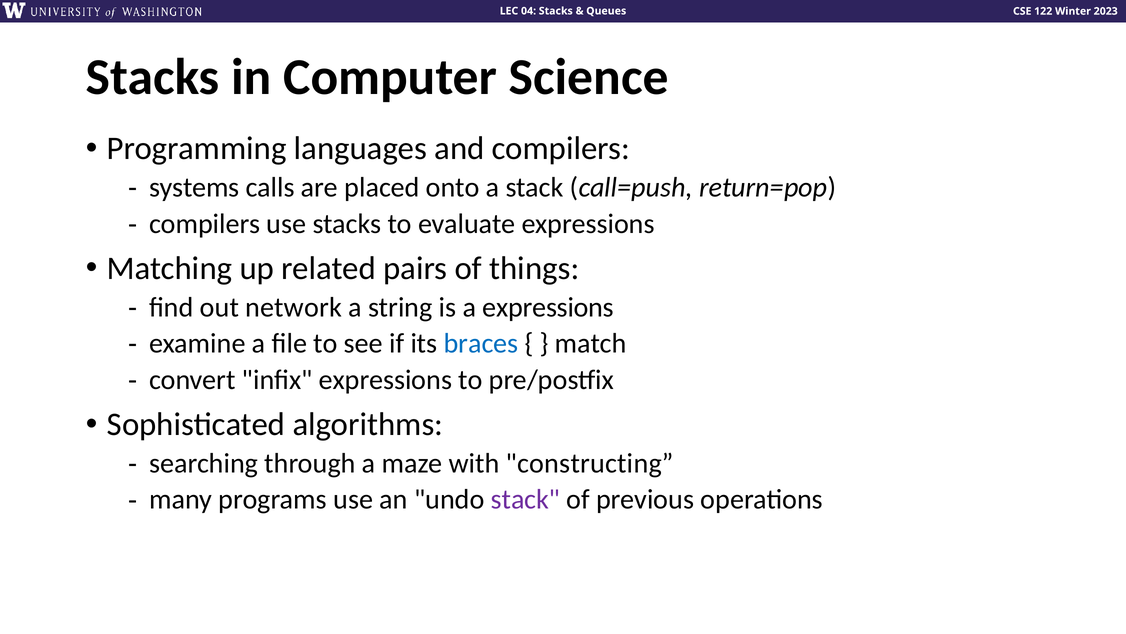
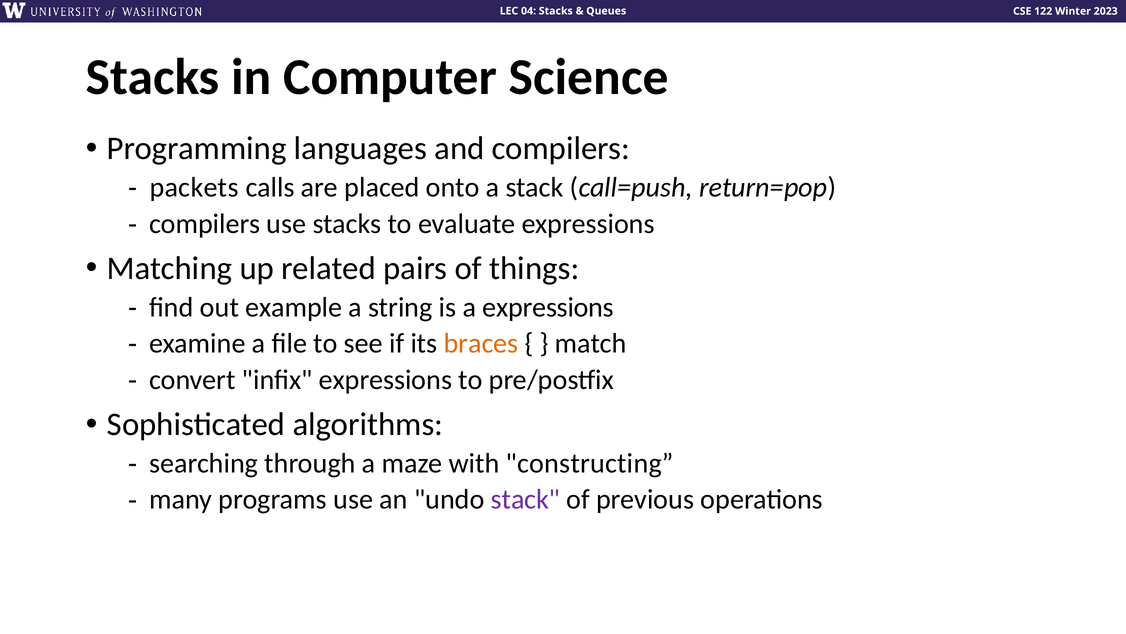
systems: systems -> packets (194, 187)
network: network -> example (294, 307)
braces colour: blue -> orange (481, 343)
